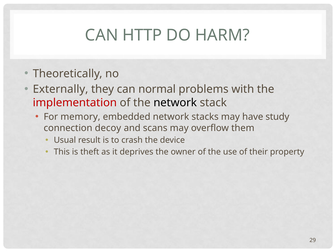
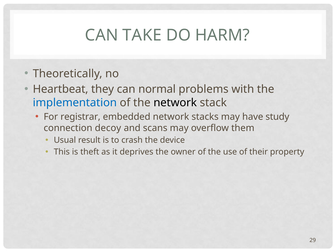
HTTP: HTTP -> TAKE (142, 35)
Externally: Externally -> Heartbeat (61, 89)
implementation colour: red -> blue (75, 103)
memory: memory -> registrar (80, 117)
